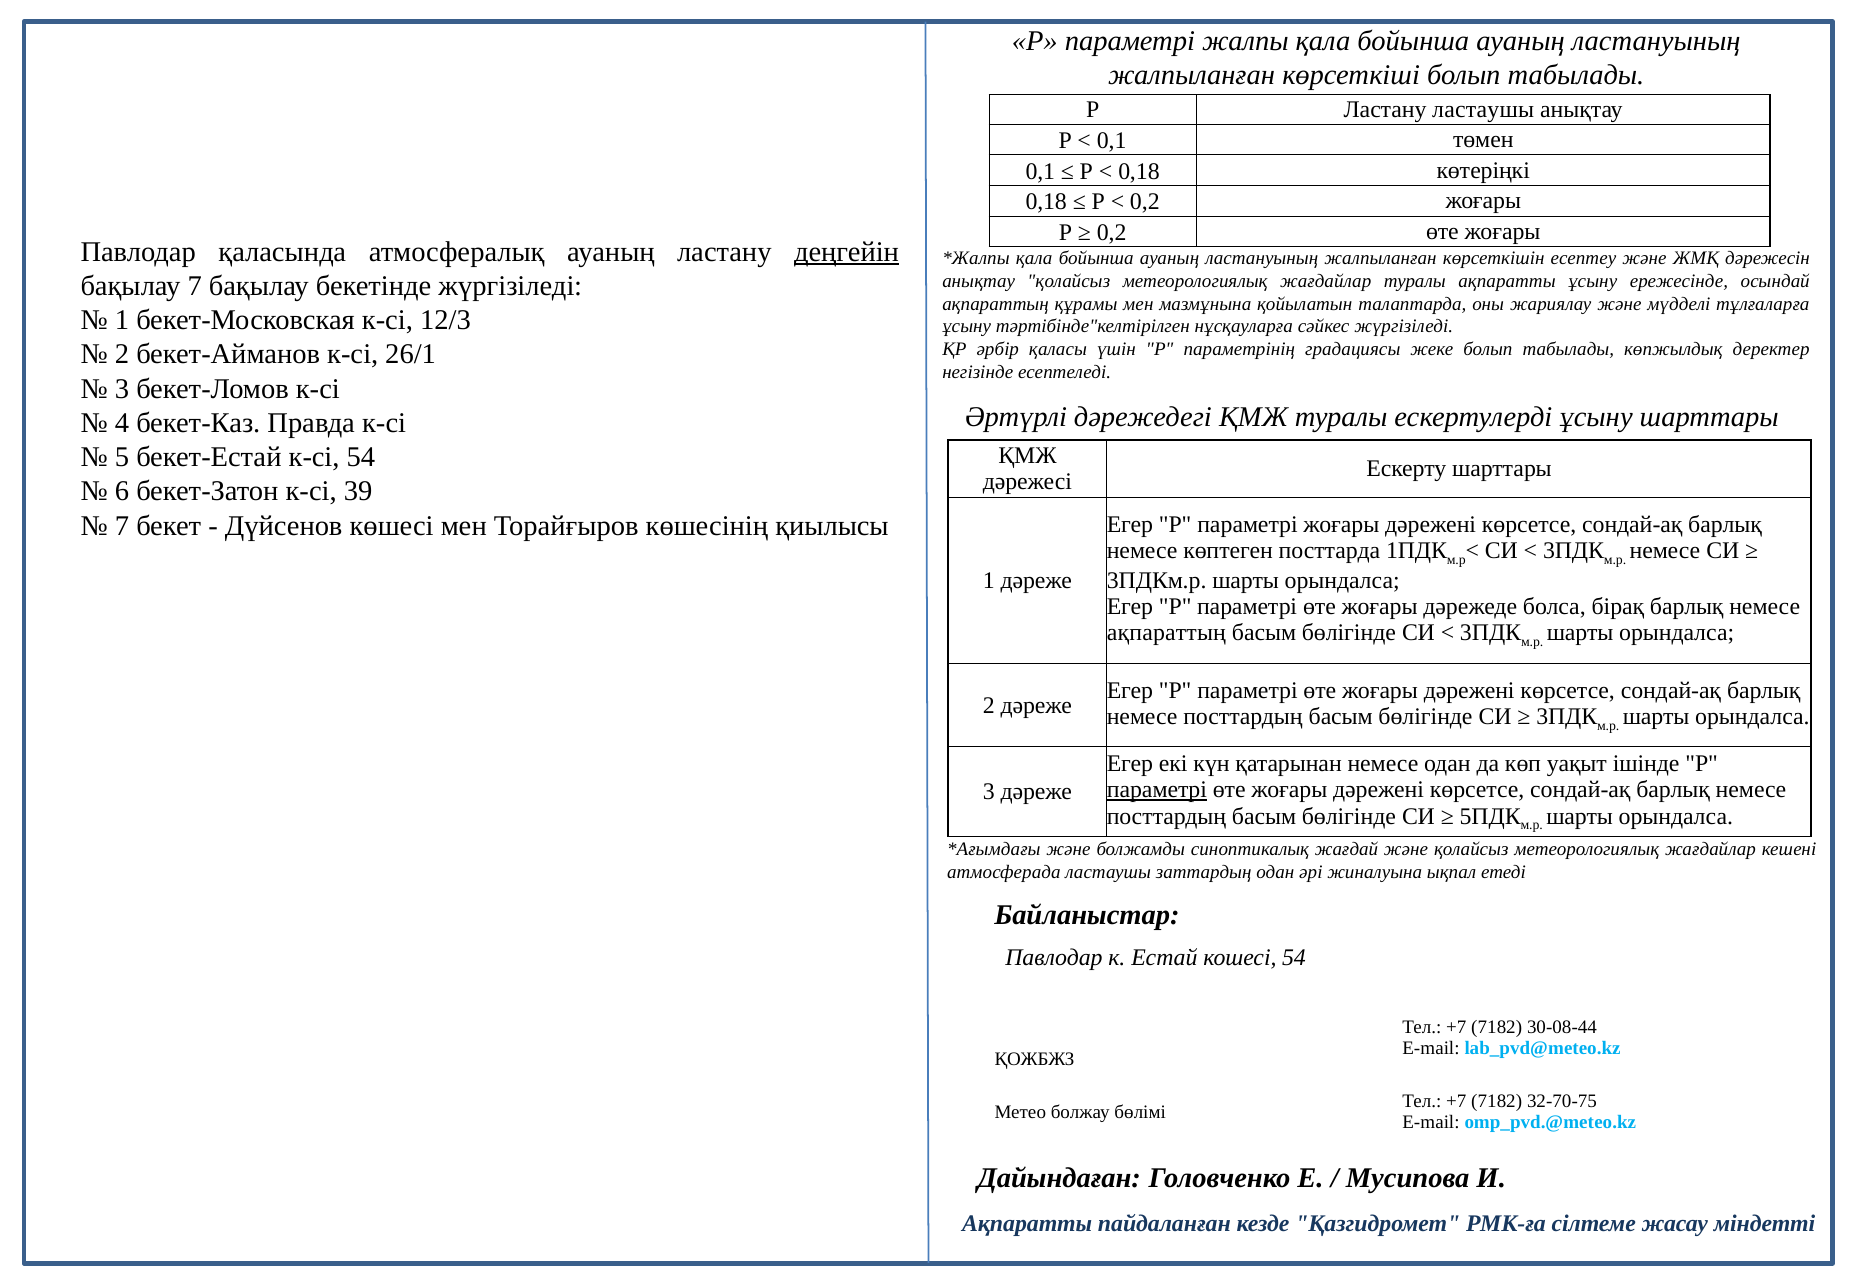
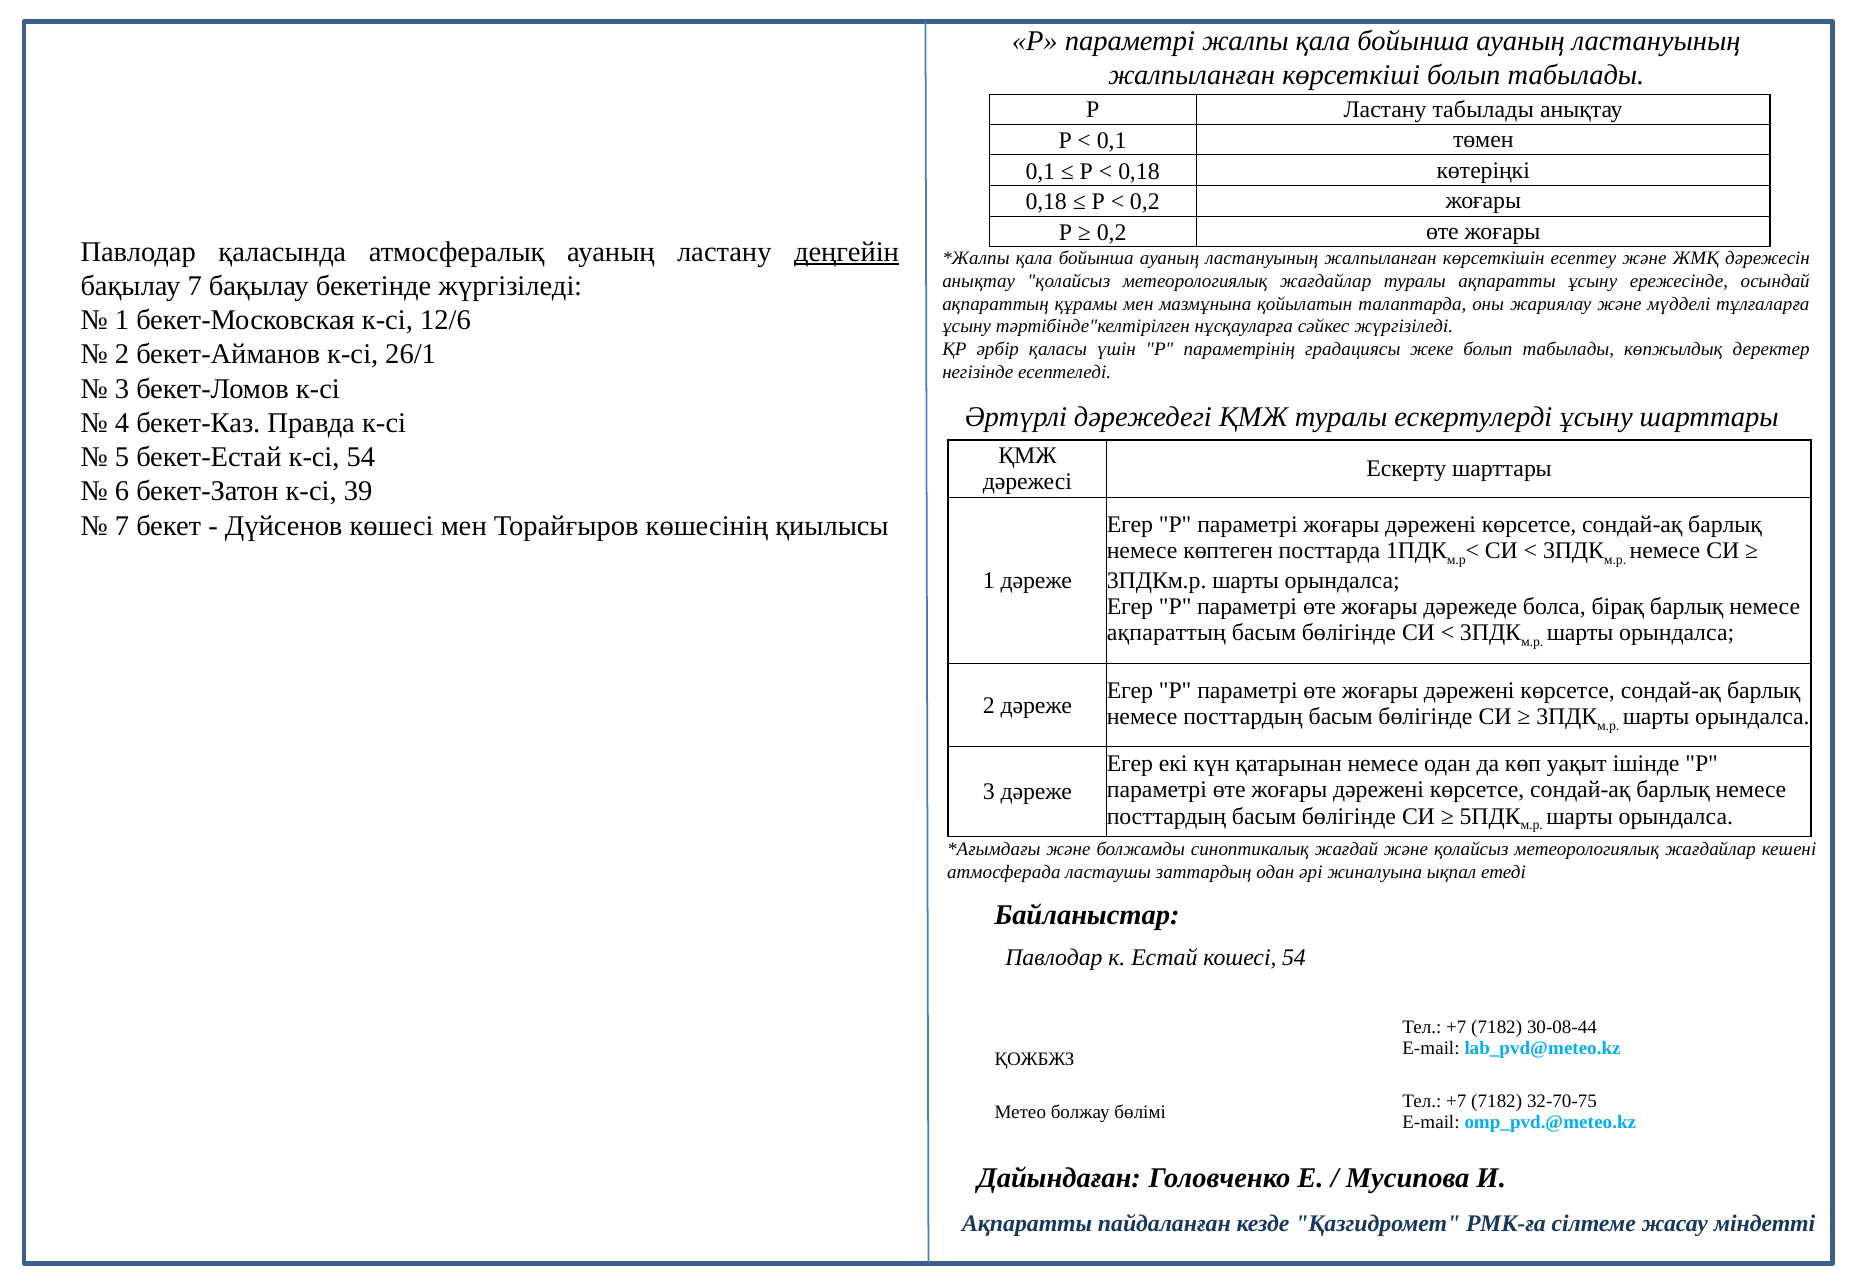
Ластану ластаушы: ластаушы -> табылады (1483, 110)
12/3: 12/3 -> 12/6 (445, 320)
параметрі underline: present -> none (1157, 790)
